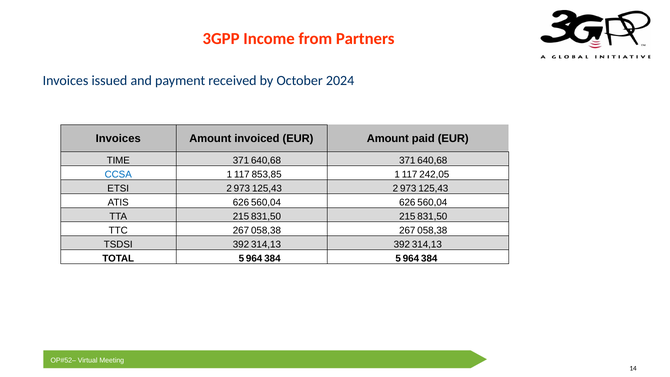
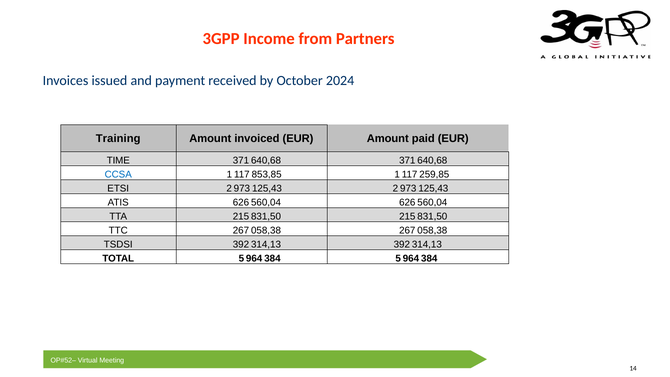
Invoices: Invoices -> Training (118, 139)
242,05: 242,05 -> 259,85 (434, 174)
